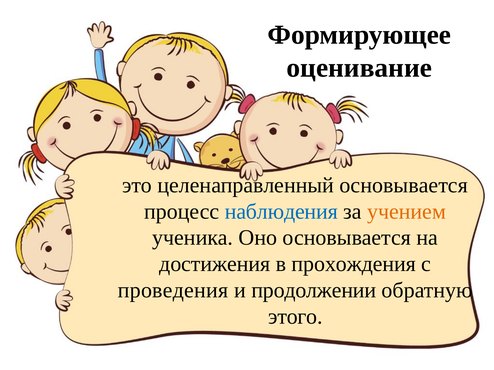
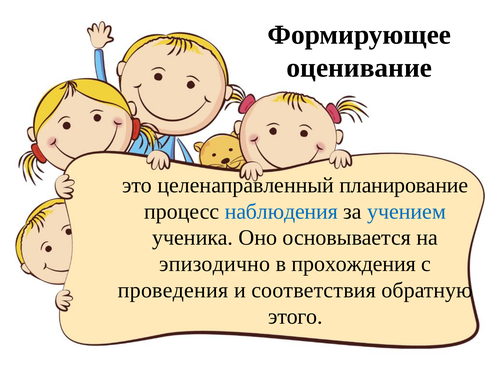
целенаправленный основывается: основывается -> планирование (404, 185)
учением colour: orange -> blue (407, 212)
достижения: достижения -> эпизодично (215, 264)
продолжении: продолжении -> соответствия (314, 291)
